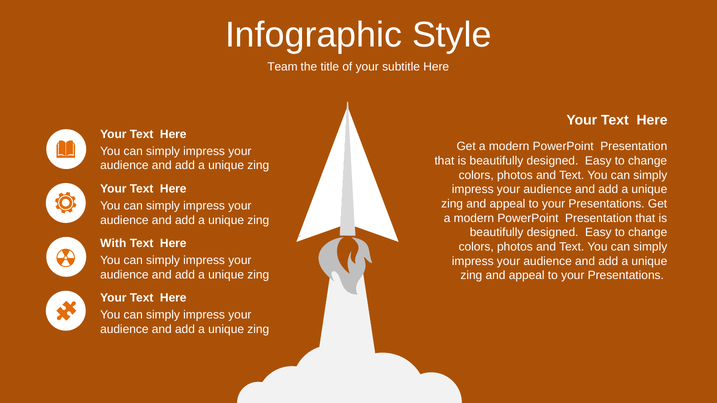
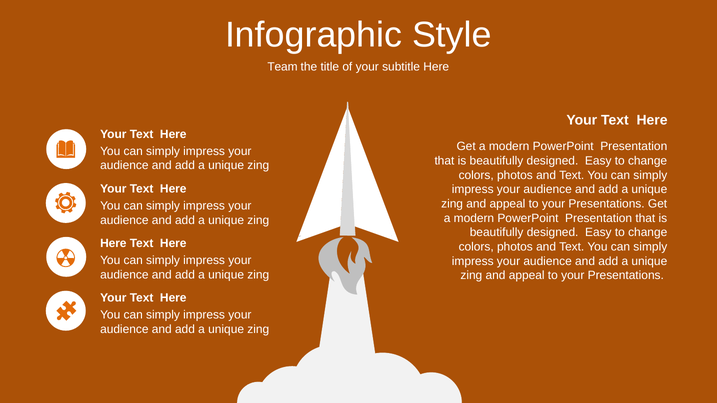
With: With -> Here (113, 243)
